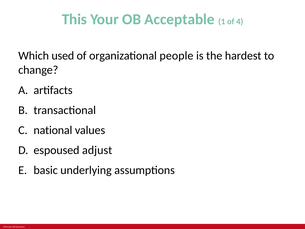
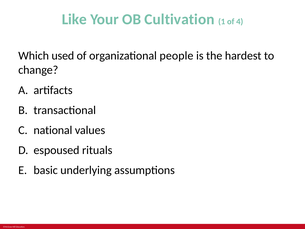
This: This -> Like (74, 19)
Acceptable: Acceptable -> Cultivation (180, 19)
adjust: adjust -> rituals (97, 150)
